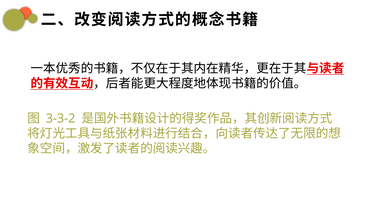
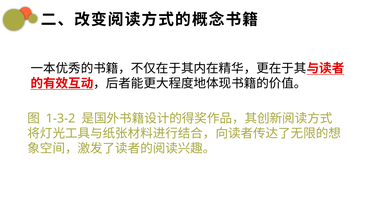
3-3-2: 3-3-2 -> 1-3-2 (61, 119)
